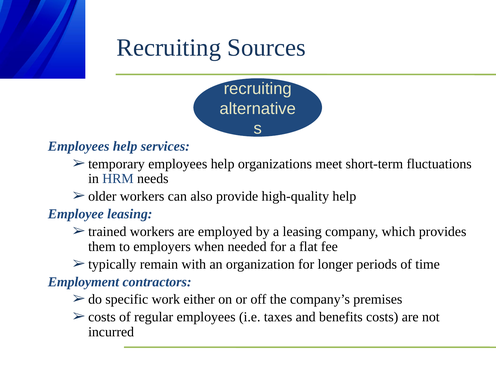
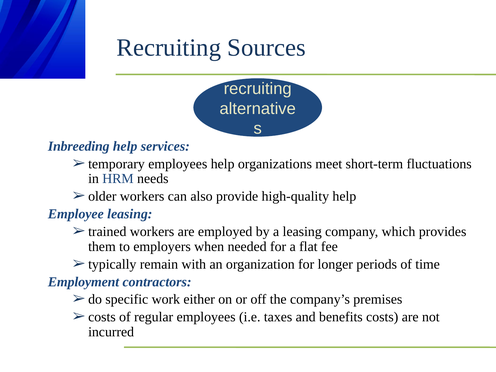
Employees: Employees -> Inbreeding (79, 146)
